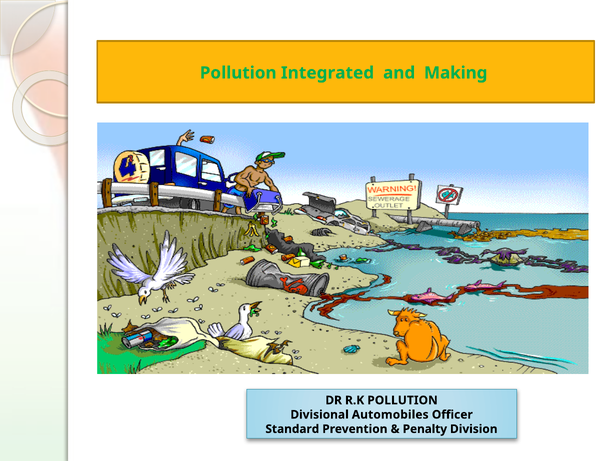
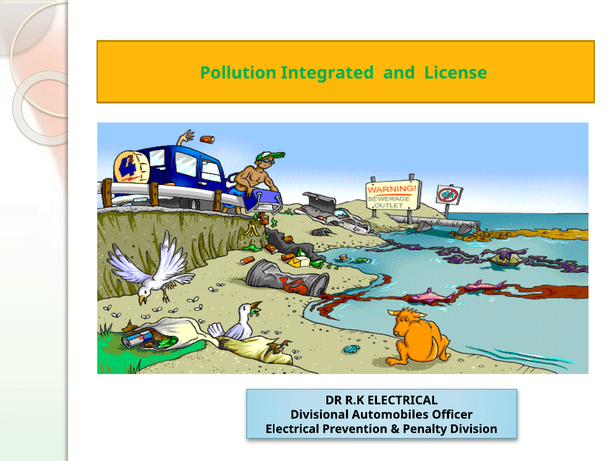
Making: Making -> License (456, 73)
R.K POLLUTION: POLLUTION -> ELECTRICAL (403, 400)
Standard: Standard -> Electrical (292, 429)
